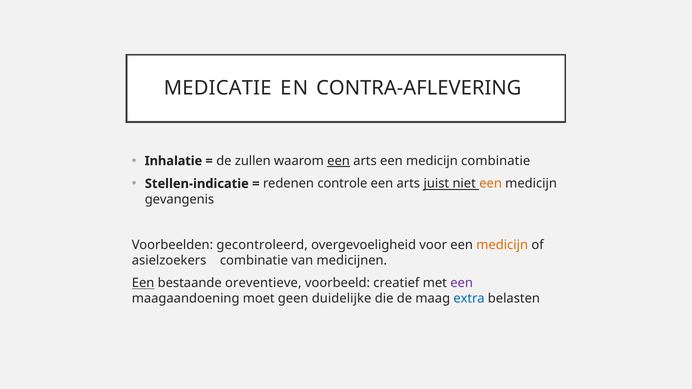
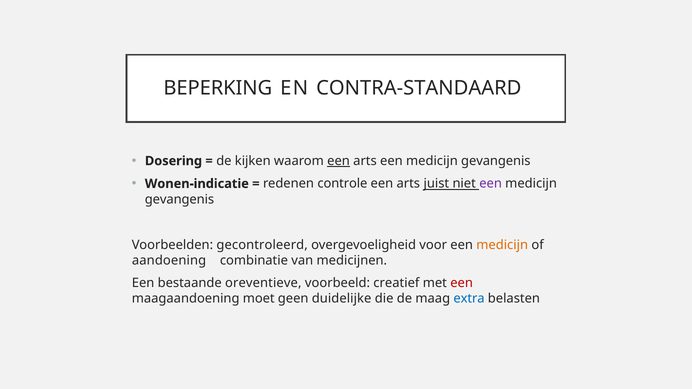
MEDICATIE: MEDICATIE -> BEPERKING (218, 88)
CONTRA-AFLEVERING: CONTRA-AFLEVERING -> CONTRA-STANDAARD (419, 88)
Inhalatie: Inhalatie -> Dosering (173, 161)
zullen: zullen -> kijken (253, 161)
arts een medicijn combinatie: combinatie -> gevangenis (496, 161)
Stellen-indicatie: Stellen-indicatie -> Wonen-indicatie (197, 184)
een colour: orange -> purple (491, 184)
asielzoekers: asielzoekers -> aandoening (169, 261)
Een underline: present -> none (143, 283)
een colour: purple -> red (462, 283)
